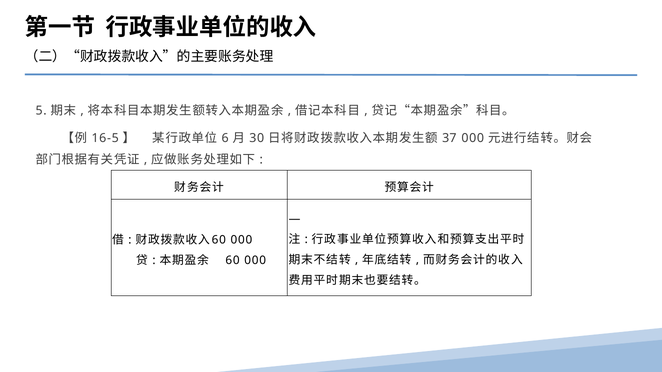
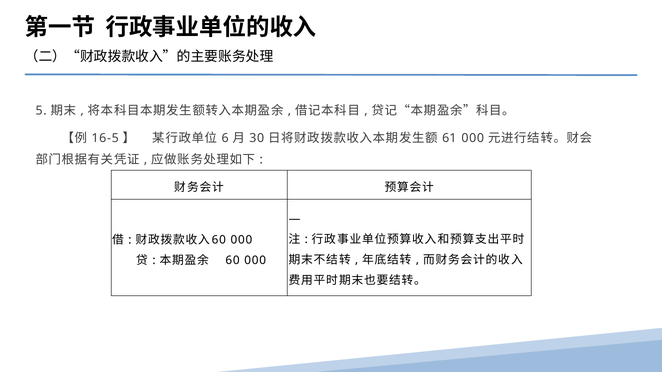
37: 37 -> 61 (449, 138)
